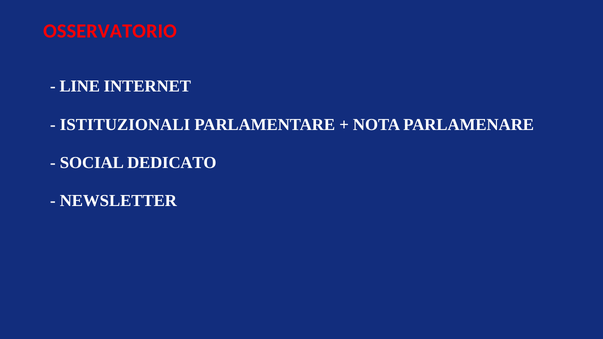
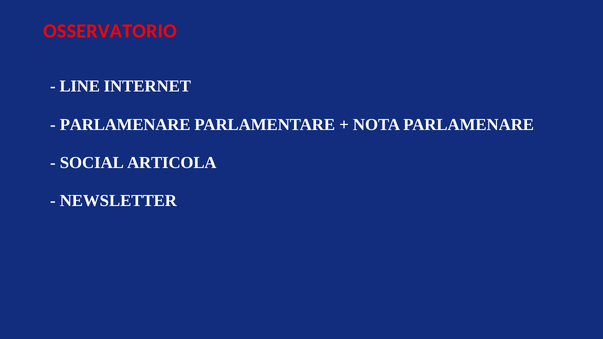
ISTITUZIONALI: ISTITUZIONALI -> PARLAMENARE (125, 125)
DEDICATO: DEDICATO -> ARTICOLA (172, 163)
